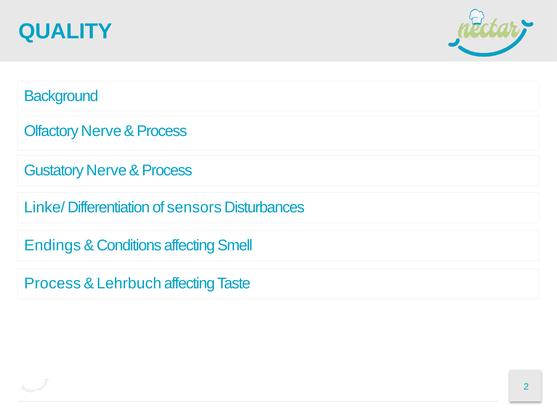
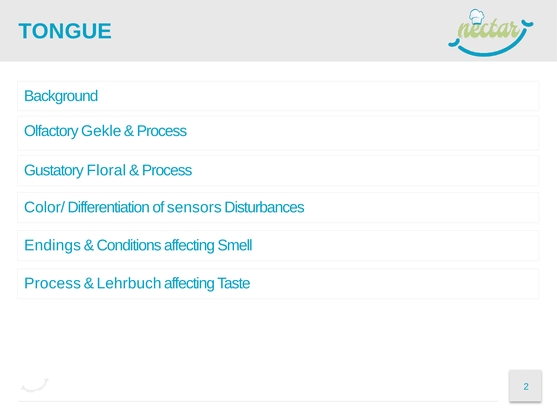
QUALITY: QUALITY -> TONGUE (65, 31)
Olfactory Nerve: Nerve -> Gekle (101, 131)
Gustatory Nerve: Nerve -> Floral (106, 170)
Linke/: Linke/ -> Color/ (44, 207)
